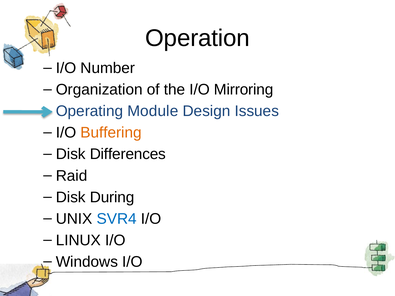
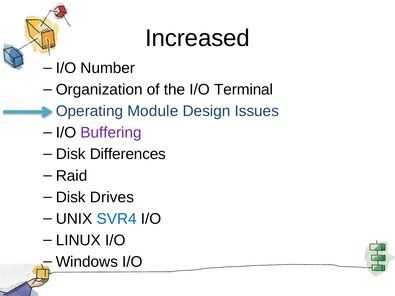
Operation: Operation -> Increased (198, 38)
Mirroring: Mirroring -> Terminal (244, 90)
Buffering colour: orange -> purple (111, 133)
During: During -> Drives (112, 197)
